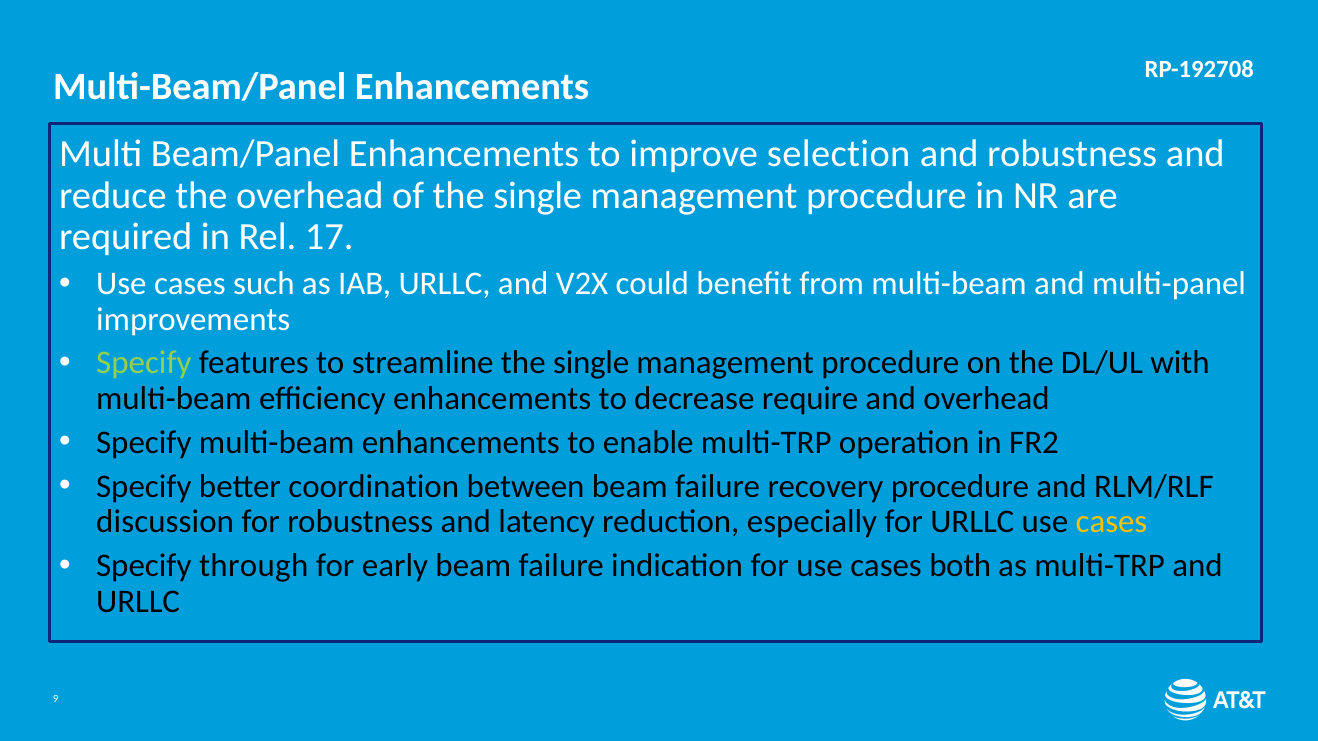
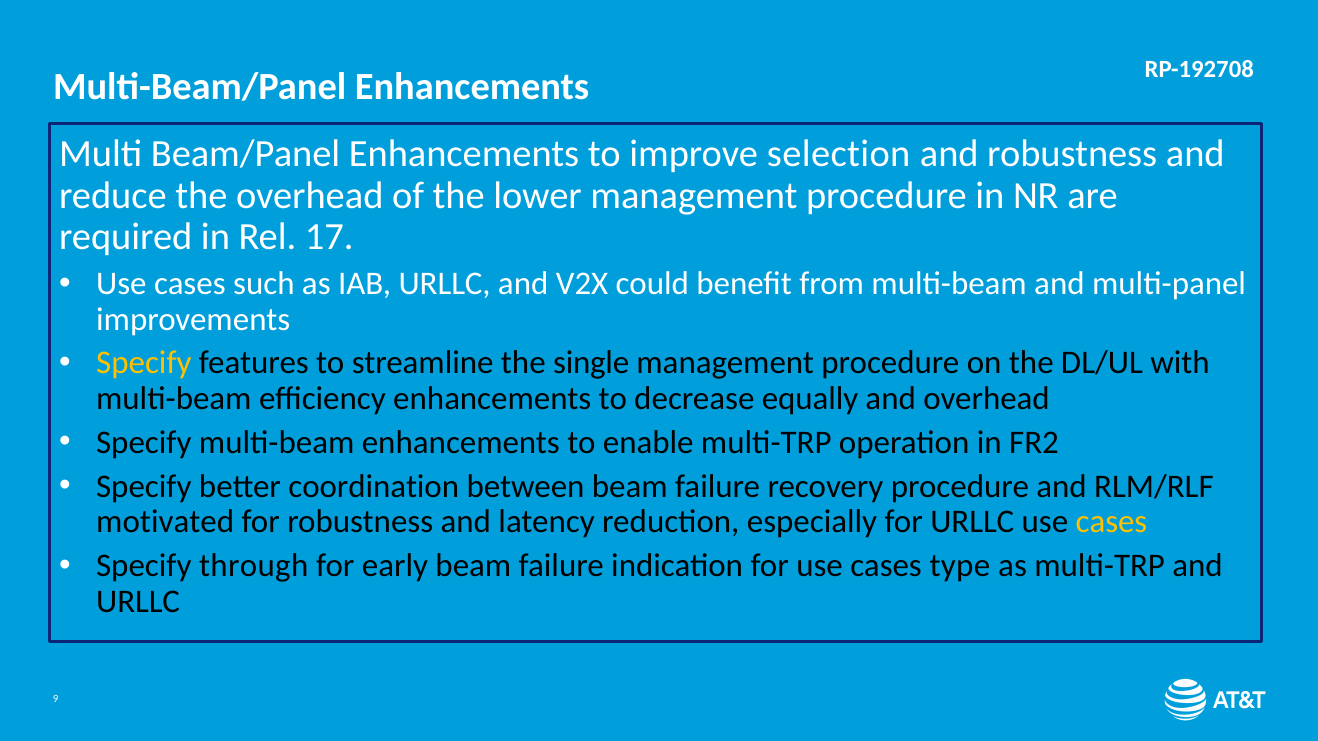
of the single: single -> lower (538, 196)
Specify colour: light green -> yellow (144, 363)
require: require -> equally (810, 399)
discussion: discussion -> motivated (165, 522)
both: both -> type (960, 566)
